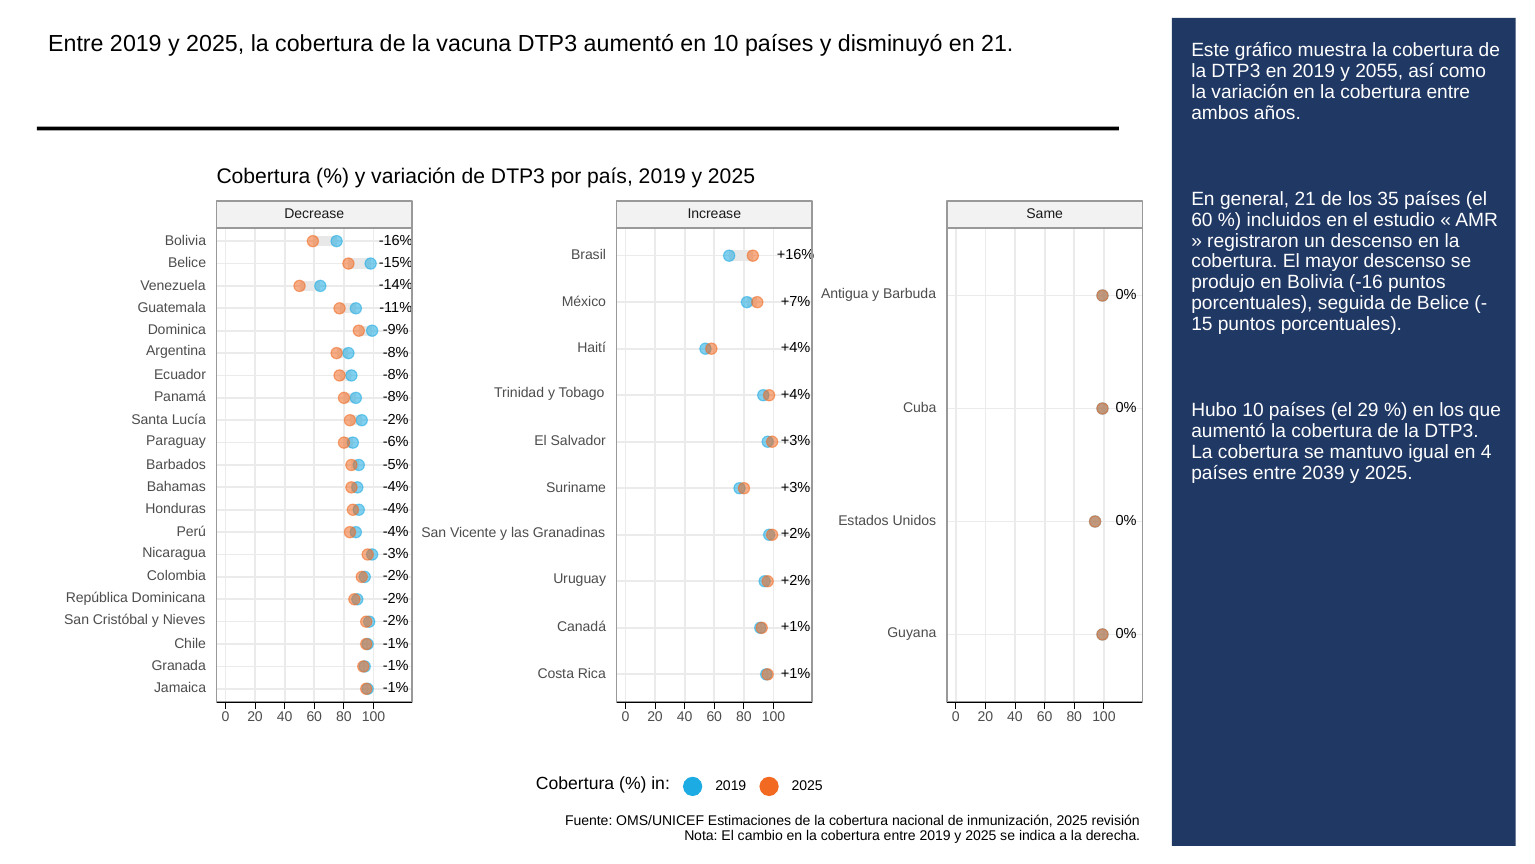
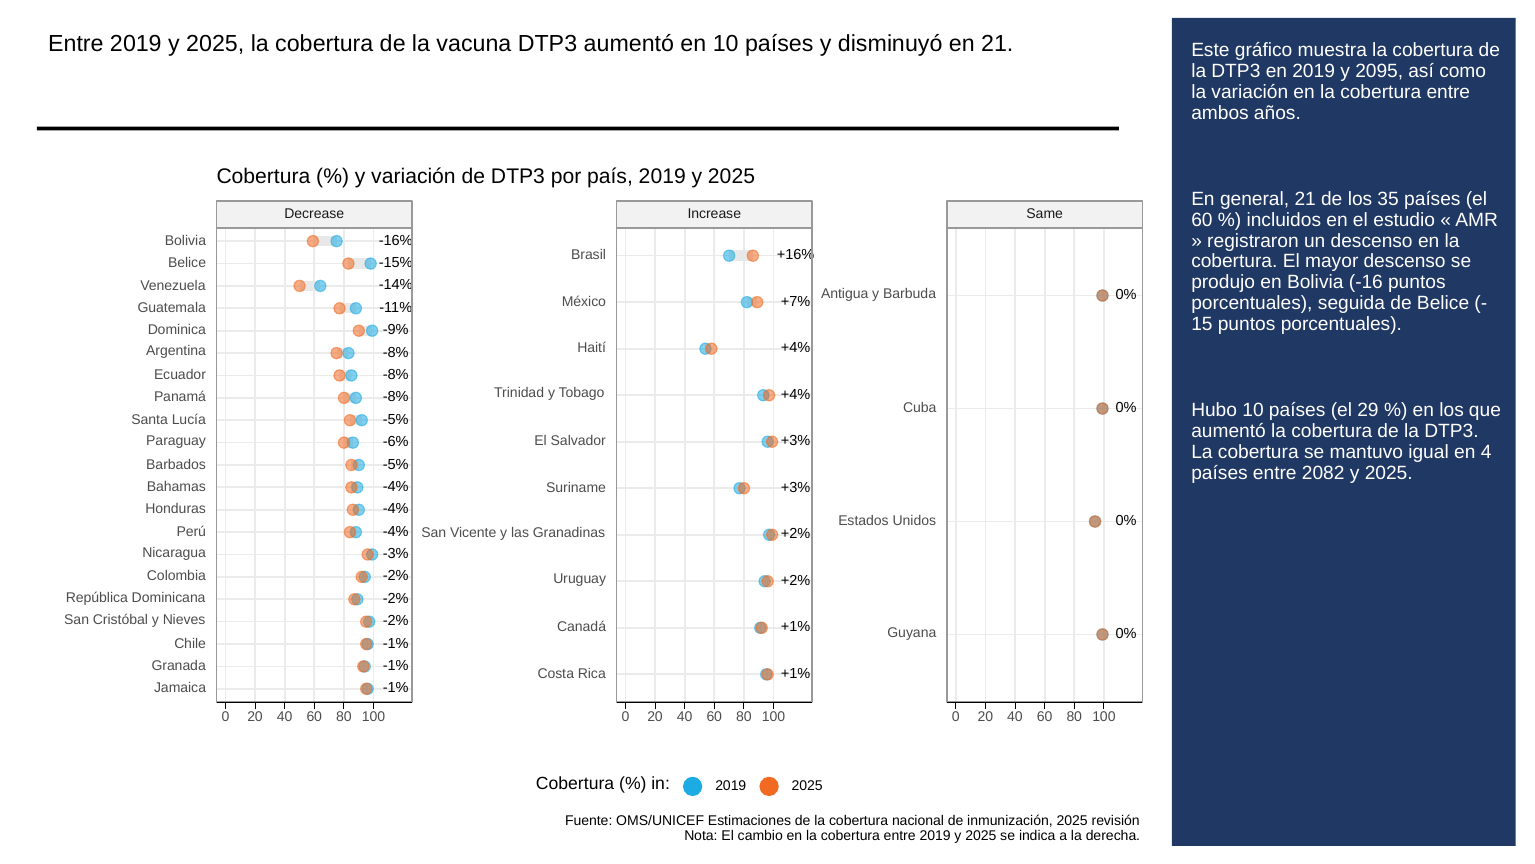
2055: 2055 -> 2095 (1379, 71)
-2%: -2% -> -5% (396, 419)
2039: 2039 -> 2082 (1323, 473)
